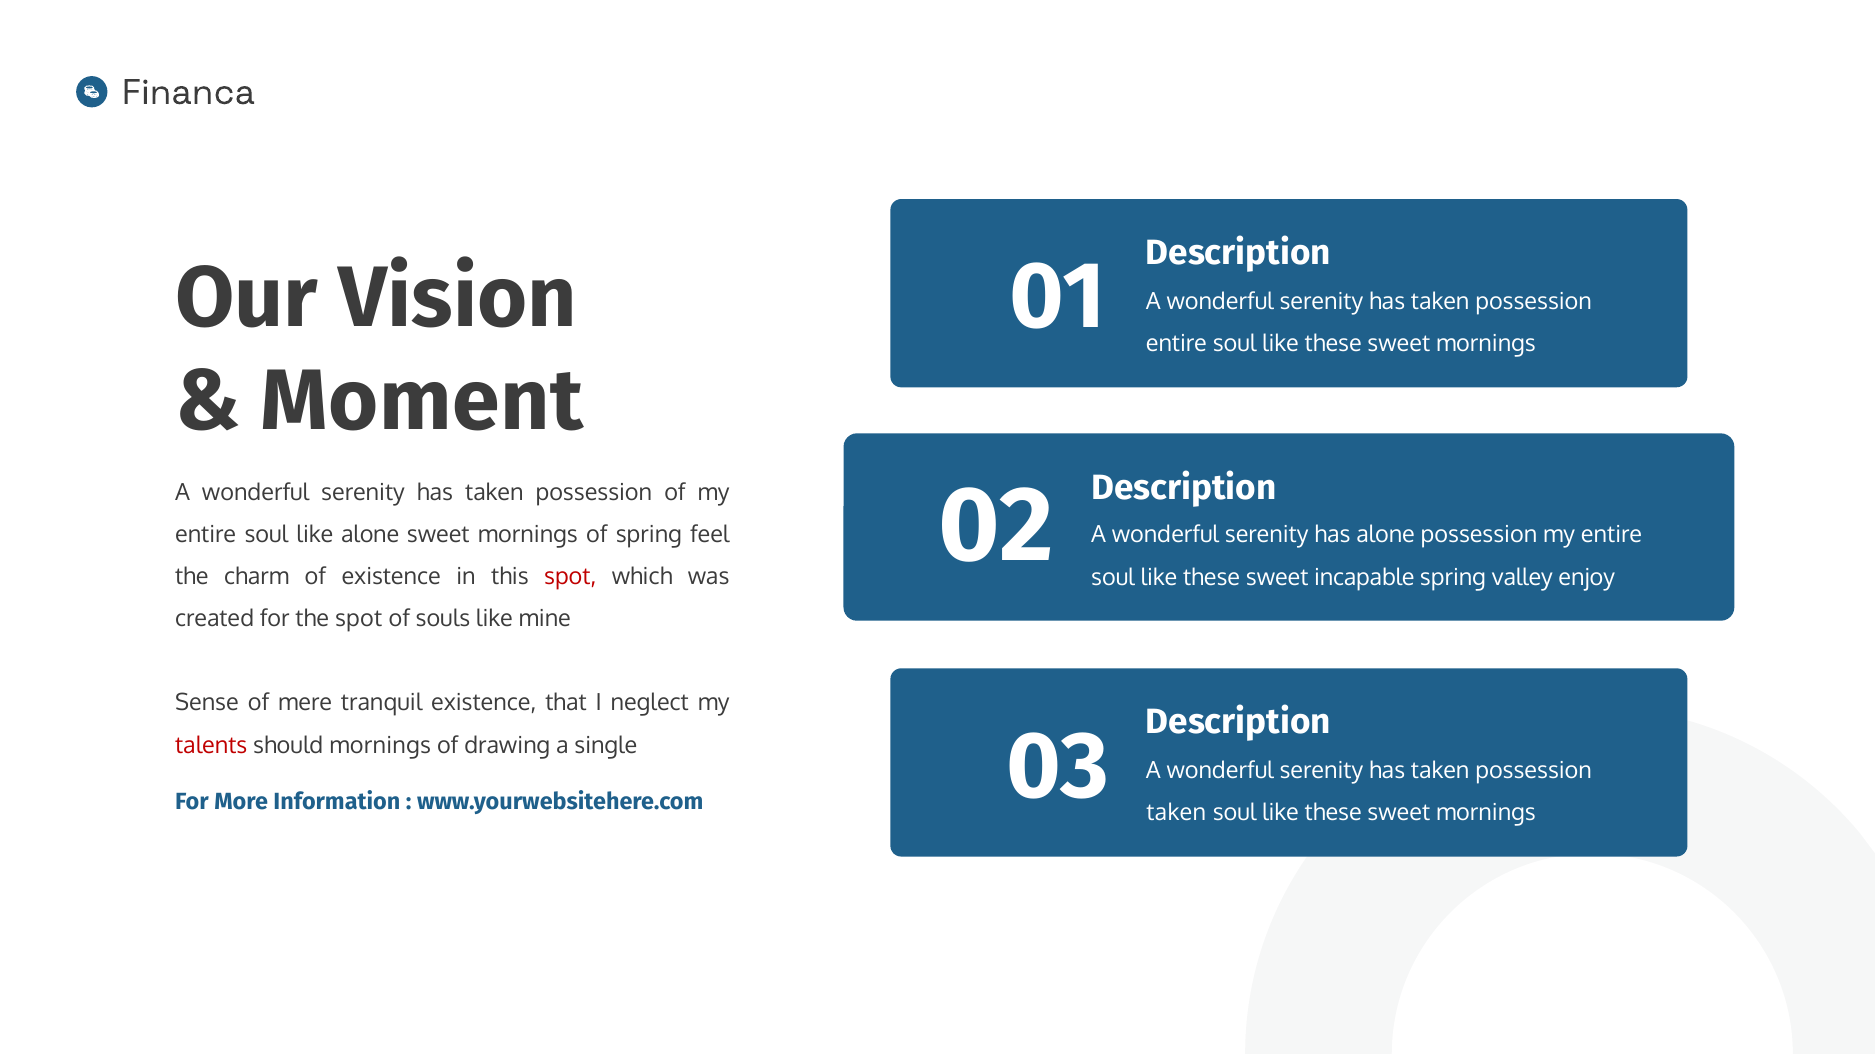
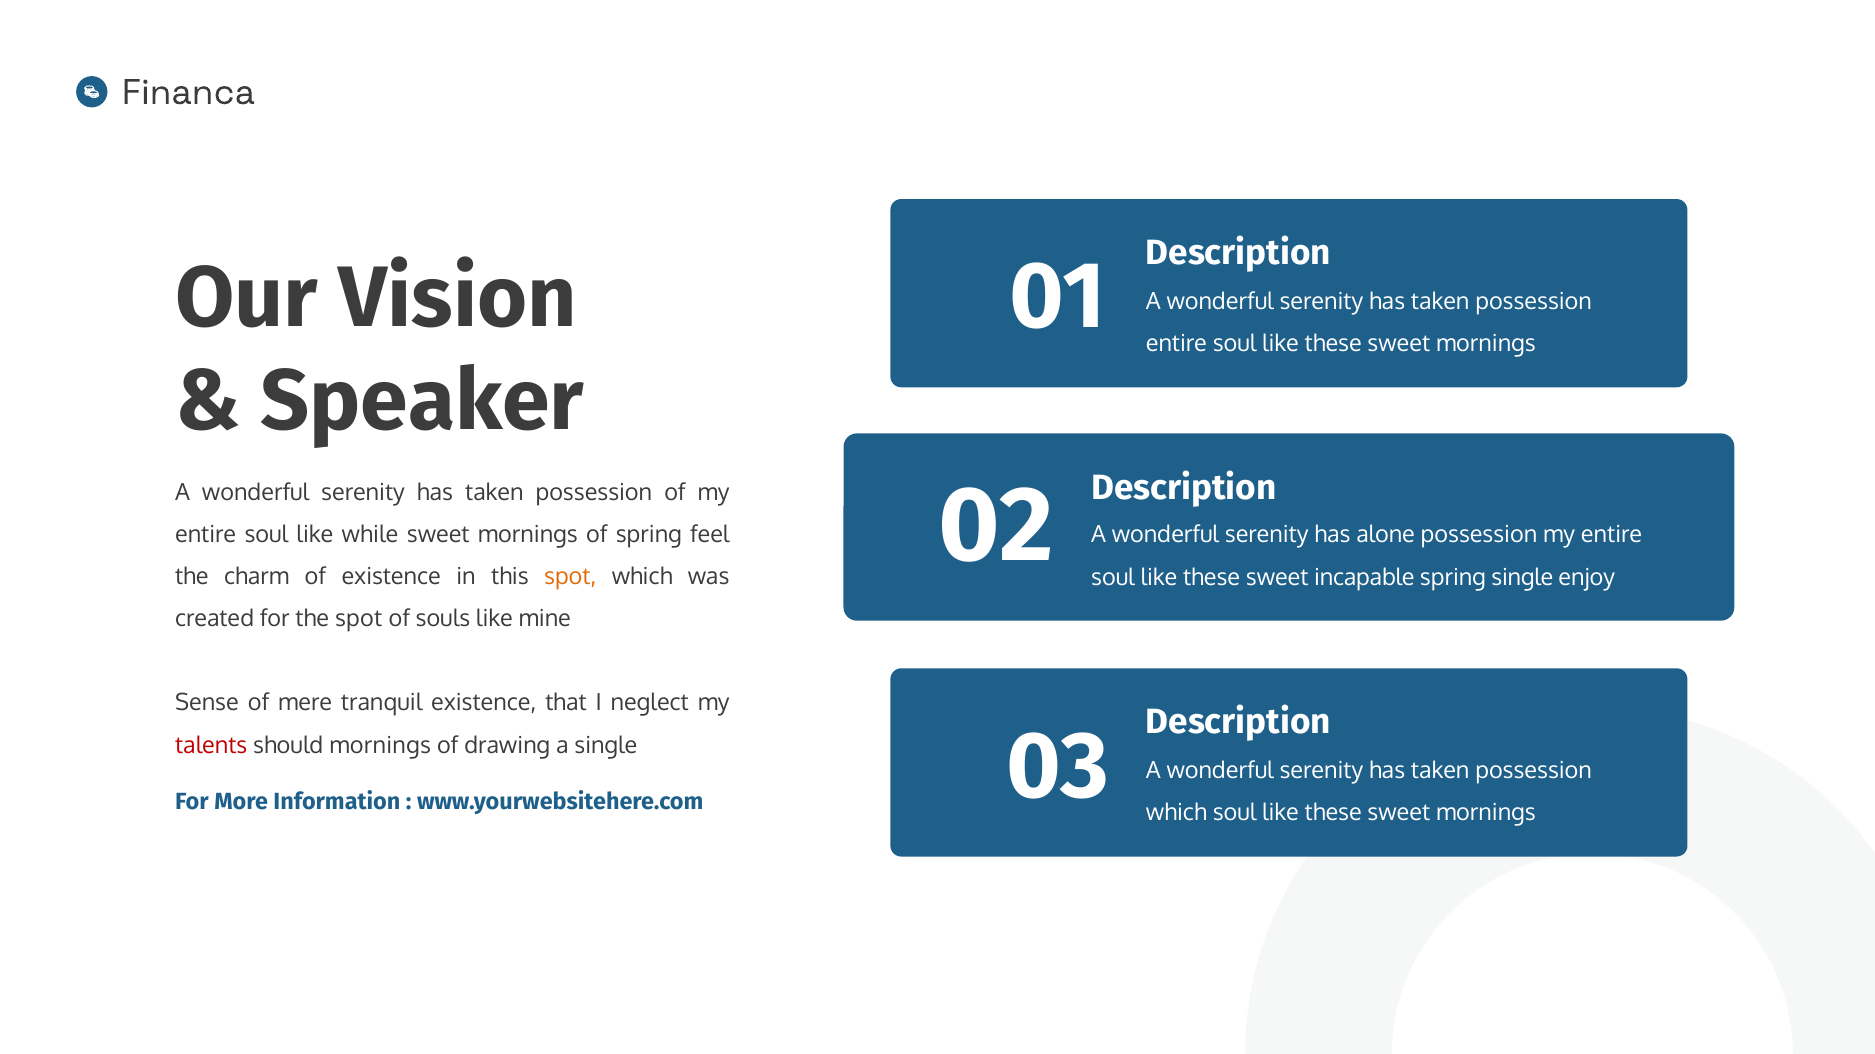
Moment: Moment -> Speaker (422, 402)
like alone: alone -> while (370, 535)
spot colour: red -> orange (570, 577)
spring valley: valley -> single (1522, 578)
taken: taken -> which (1176, 814)
